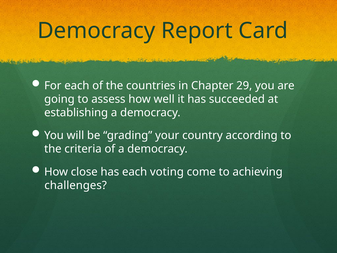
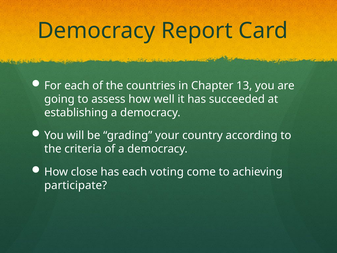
29: 29 -> 13 (244, 86)
challenges: challenges -> participate (76, 185)
